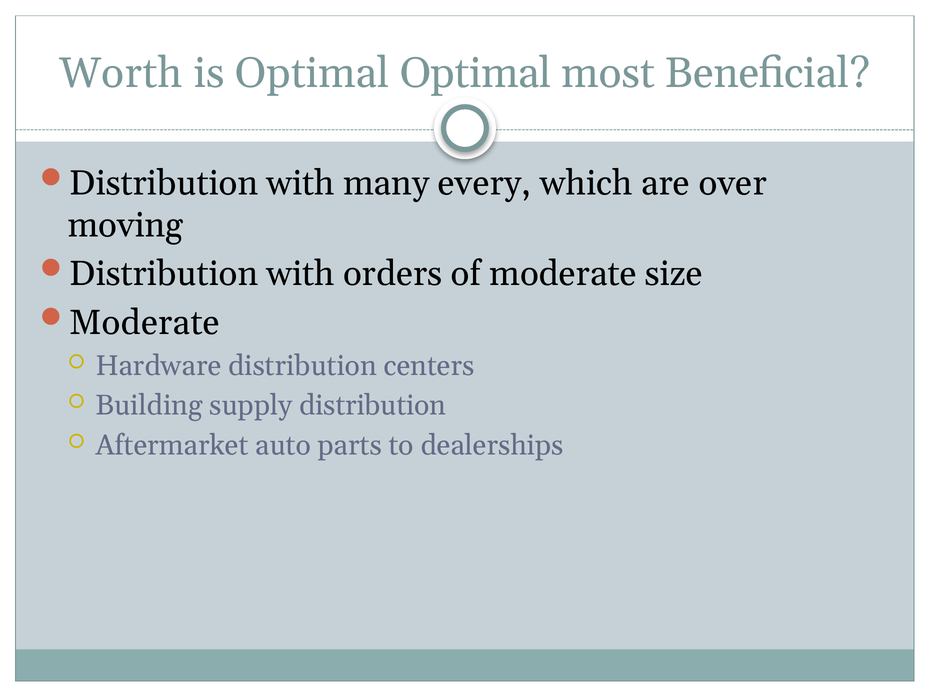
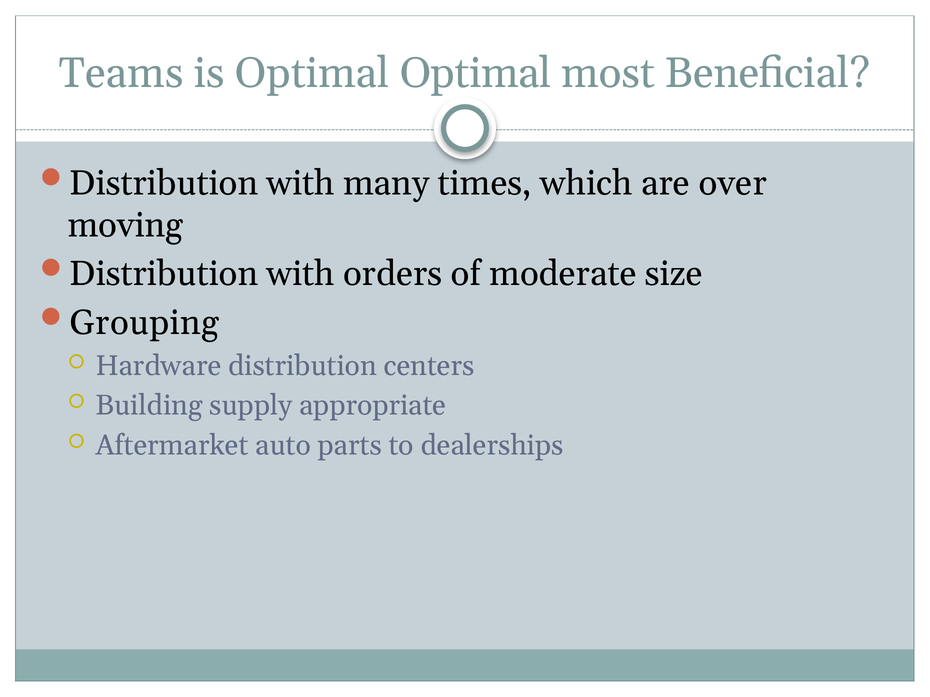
Worth: Worth -> Teams (121, 73)
every: every -> times (485, 183)
Moderate: Moderate -> Grouping (144, 323)
supply distribution: distribution -> appropriate (373, 406)
